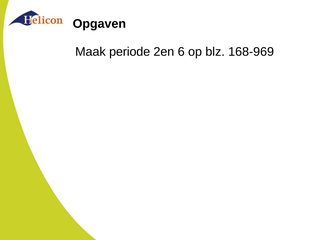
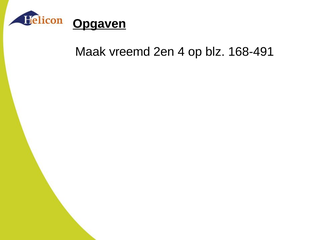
Opgaven underline: none -> present (99, 24)
periode: periode -> vreemd (130, 52)
6: 6 -> 4 (181, 52)
168-969: 168-969 -> 168-491 (251, 52)
